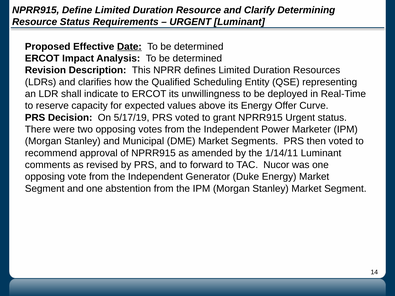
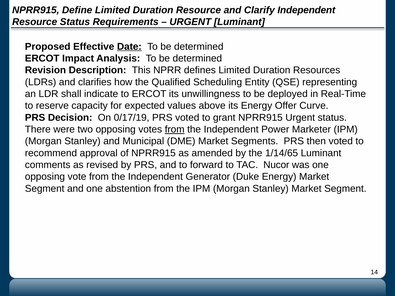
Clarify Determining: Determining -> Independent (306, 10)
5/17/19: 5/17/19 -> 0/17/19 (132, 118)
from underline: none -> present (175, 129)
1/14/11: 1/14/11 -> 1/14/65 (282, 153)
